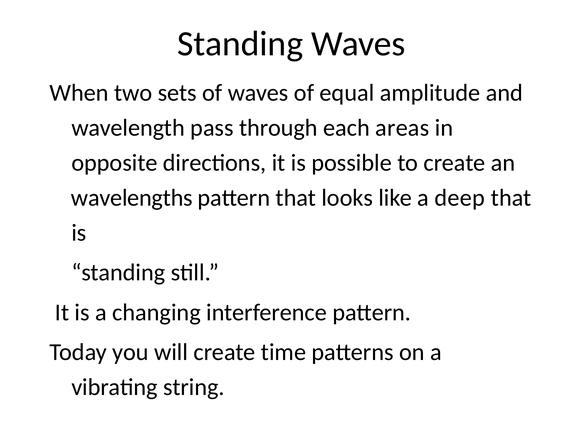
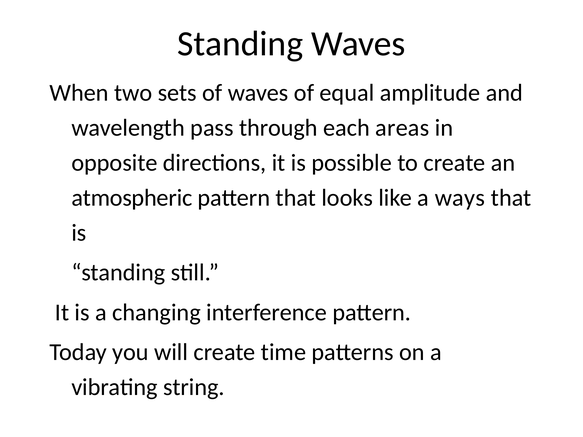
wavelengths: wavelengths -> atmospheric (132, 198)
deep: deep -> ways (460, 198)
